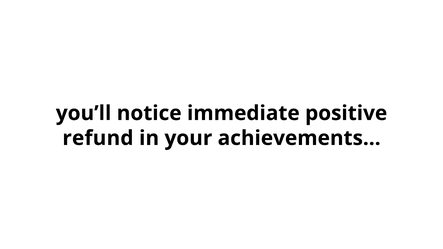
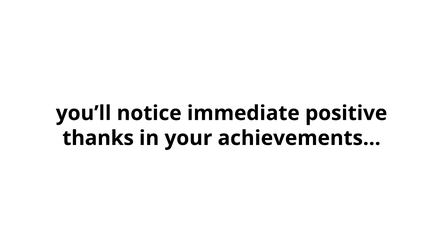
refund: refund -> thanks (98, 138)
